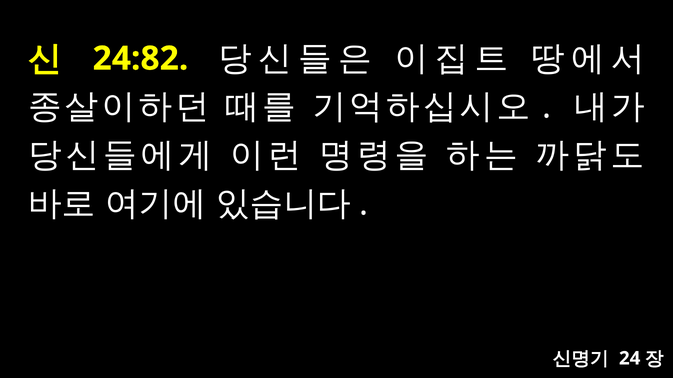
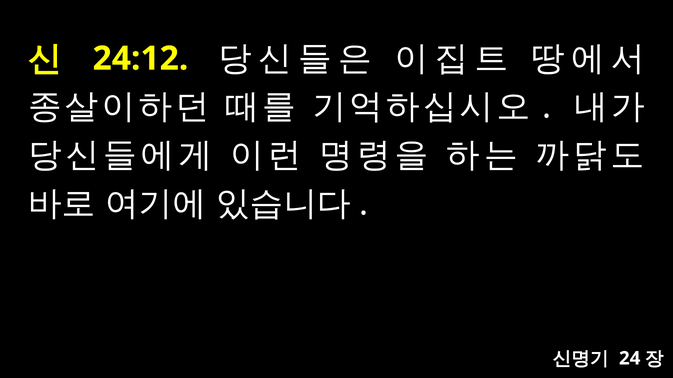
24:82: 24:82 -> 24:12 (140, 59)
